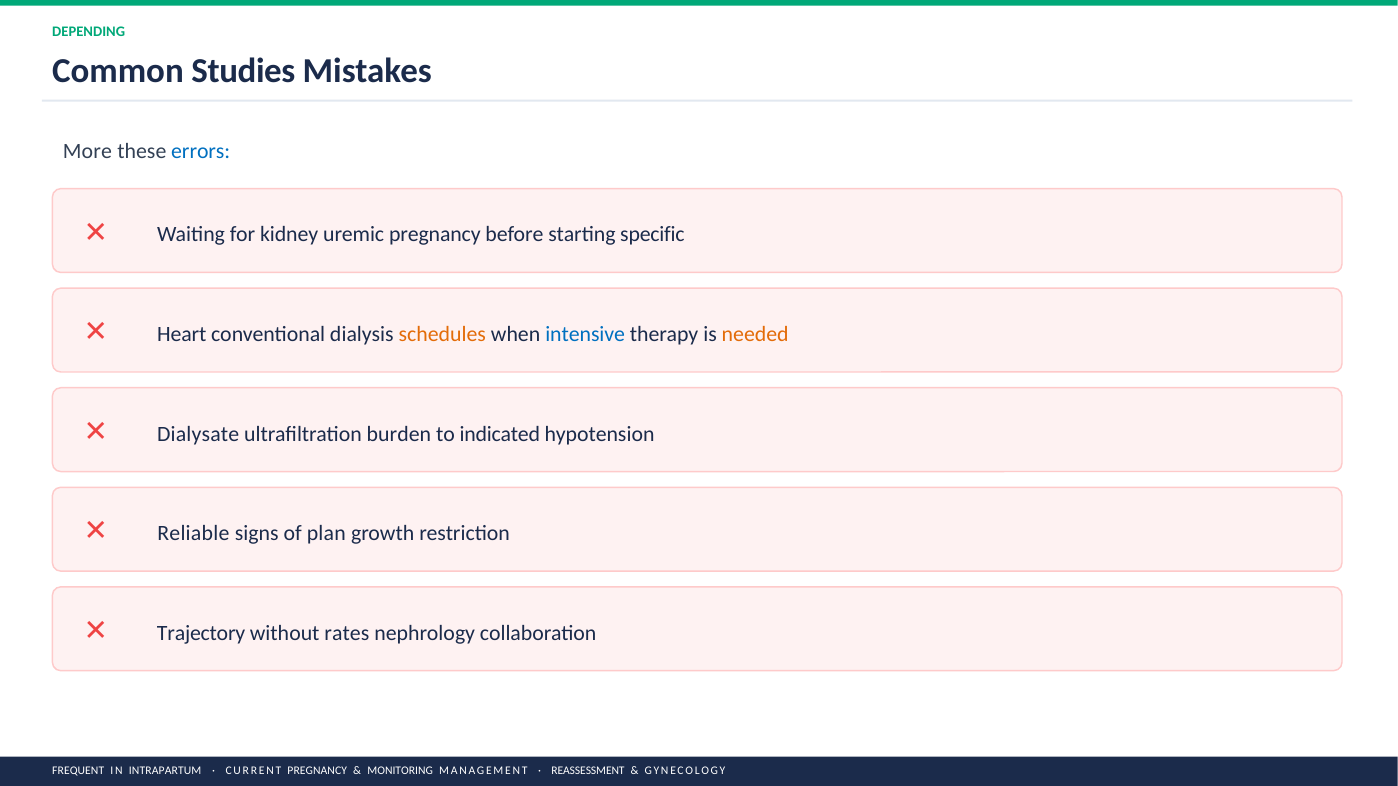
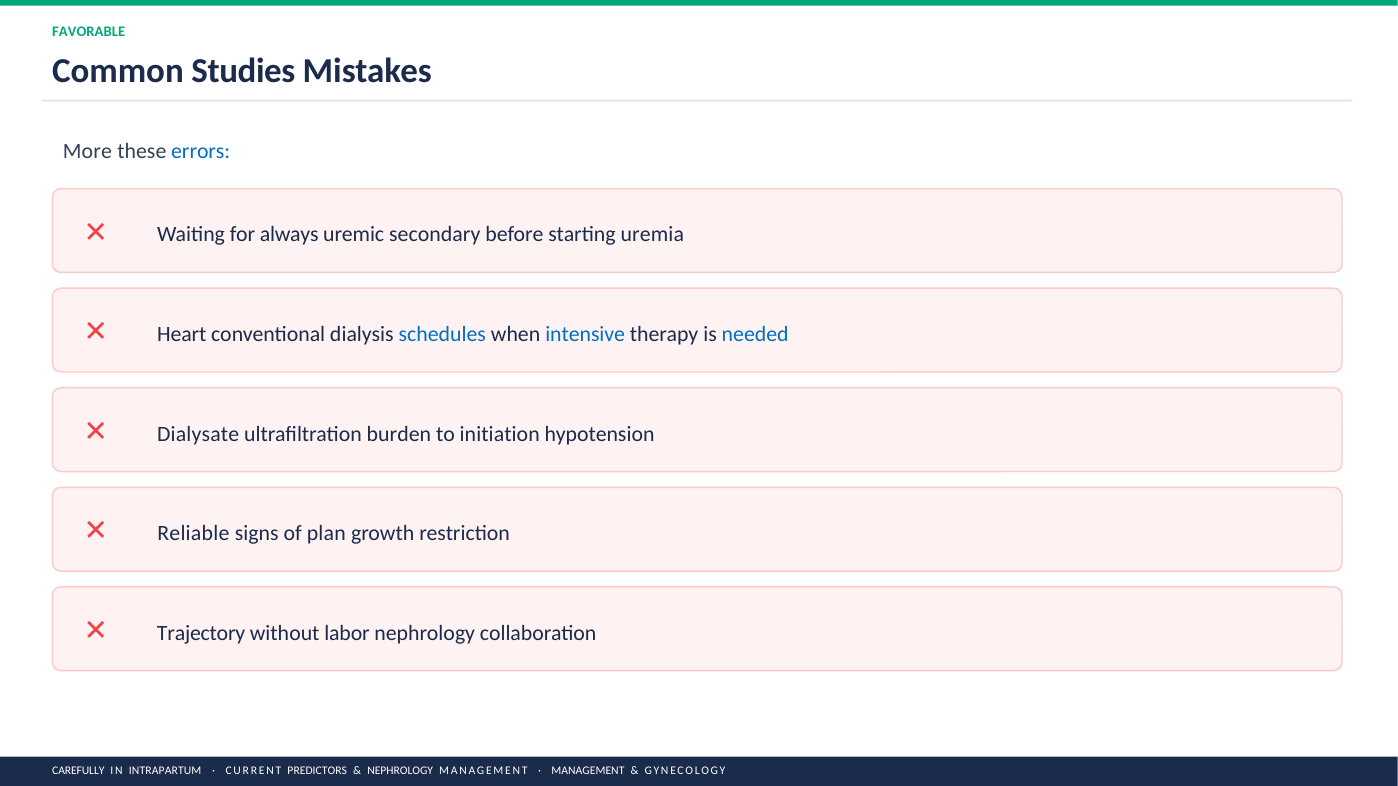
DEPENDING: DEPENDING -> FAVORABLE (89, 31)
kidney: kidney -> always (289, 235)
uremic pregnancy: pregnancy -> secondary (435, 235)
specific: specific -> uremia (652, 235)
schedules colour: orange -> blue (442, 334)
needed colour: orange -> blue (755, 334)
indicated: indicated -> initiation (500, 434)
rates: rates -> labor (347, 633)
FREQUENT: FREQUENT -> CAREFULLY (78, 771)
CURRENT PREGNANCY: PREGNANCY -> PREDICTORS (317, 771)
MONITORING: MONITORING -> NEPHROLOGY (400, 771)
REASSESSMENT: REASSESSMENT -> MANAGEMENT (588, 771)
